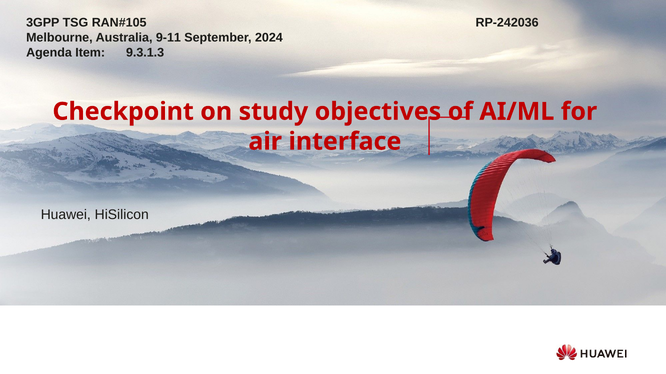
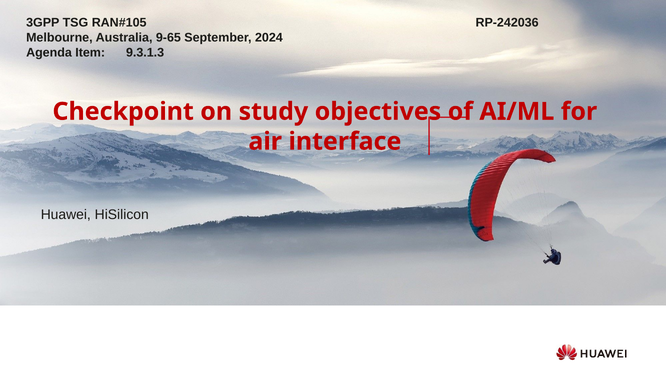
9-11: 9-11 -> 9-65 (168, 38)
